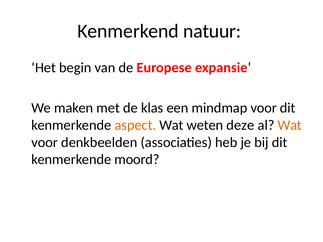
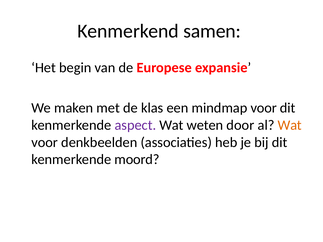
natuur: natuur -> samen (212, 31)
aspect colour: orange -> purple (135, 125)
deze: deze -> door (240, 125)
